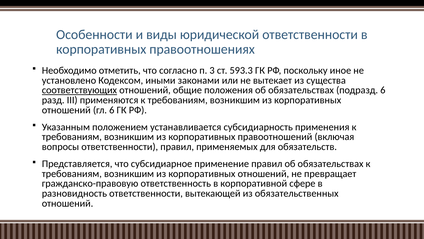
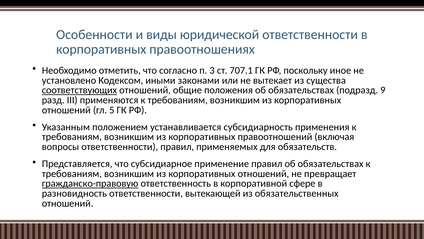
593.3: 593.3 -> 707.1 (241, 70)
подразд 6: 6 -> 9 (383, 90)
гл 6: 6 -> 5 (112, 110)
гражданско-правовую underline: none -> present (90, 183)
